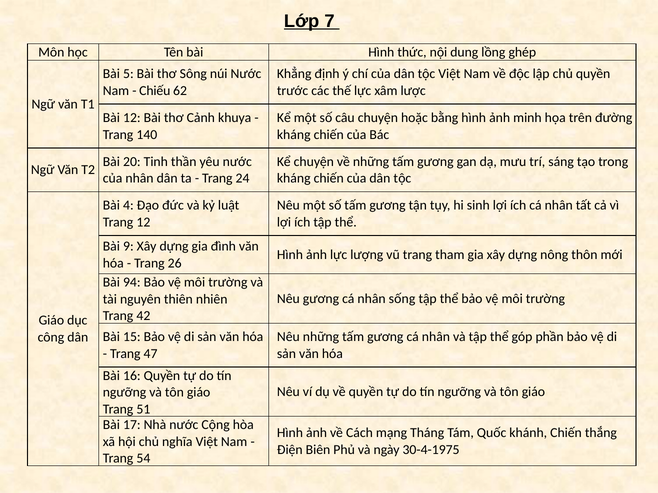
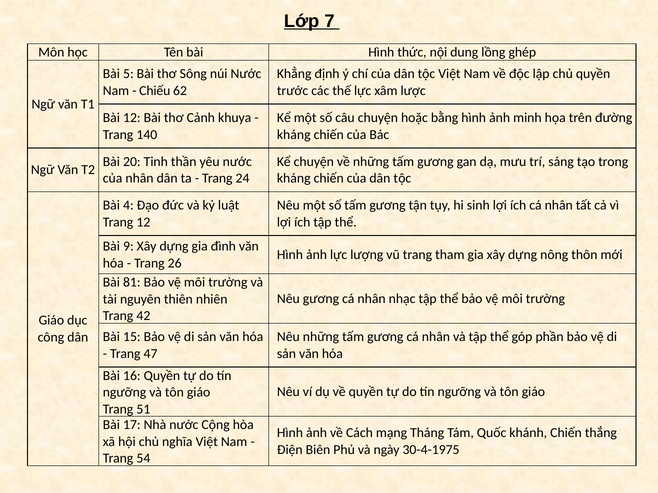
94: 94 -> 81 (132, 283)
sống: sống -> nhạc (402, 299)
